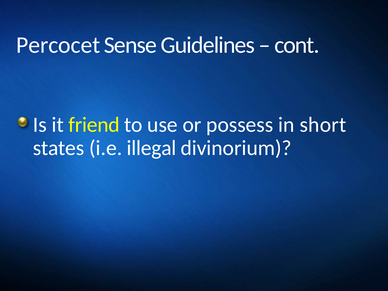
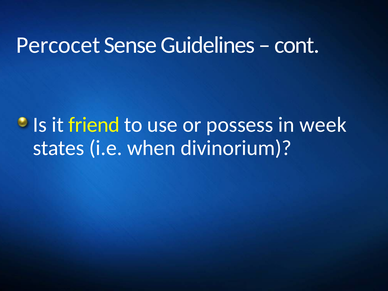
short: short -> week (323, 125)
illegal: illegal -> when (151, 148)
